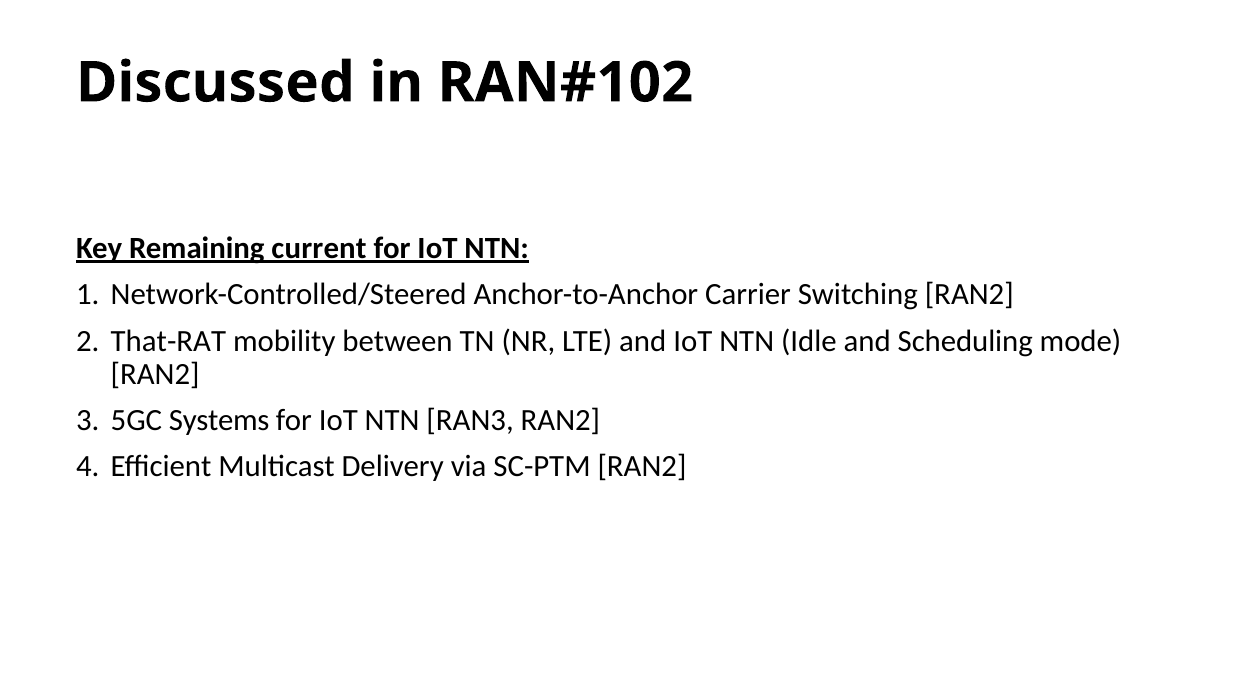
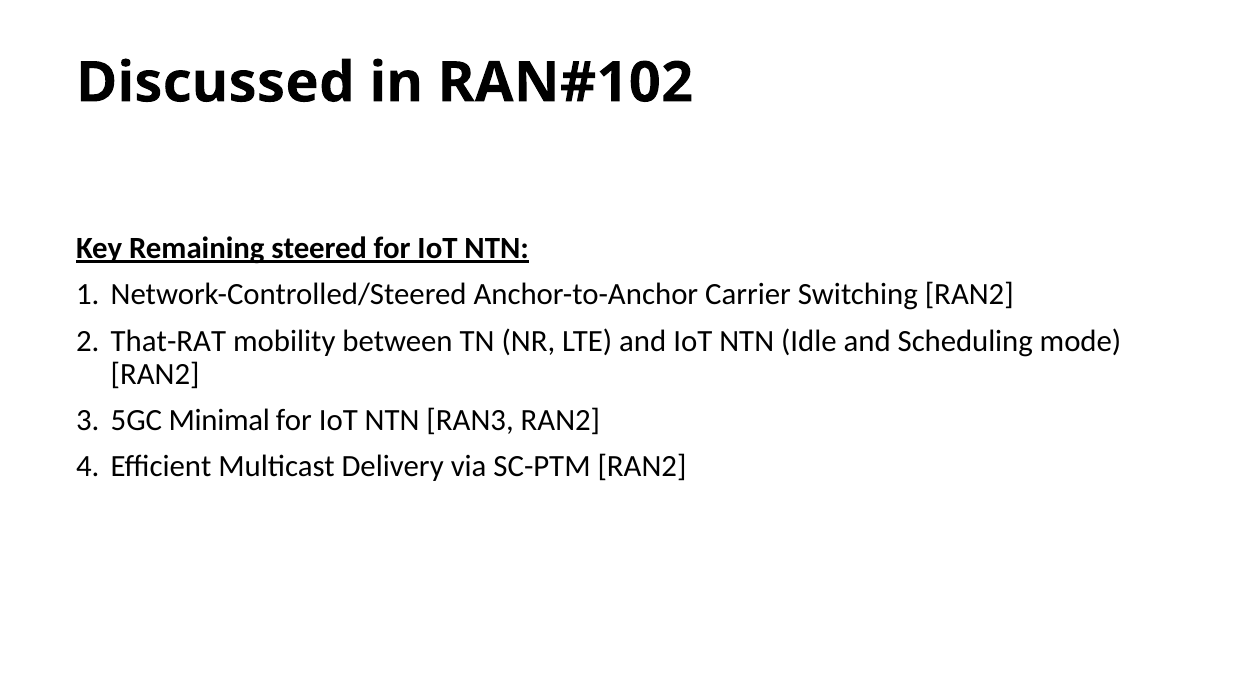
current: current -> steered (319, 248)
Systems: Systems -> Minimal (219, 420)
